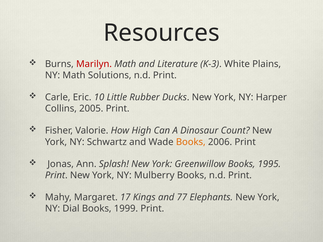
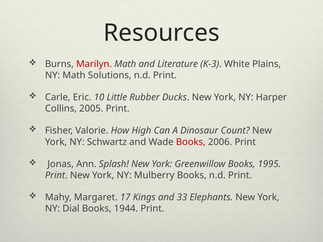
Books colour: orange -> red (191, 142)
77: 77 -> 33 (182, 198)
1999: 1999 -> 1944 (126, 209)
